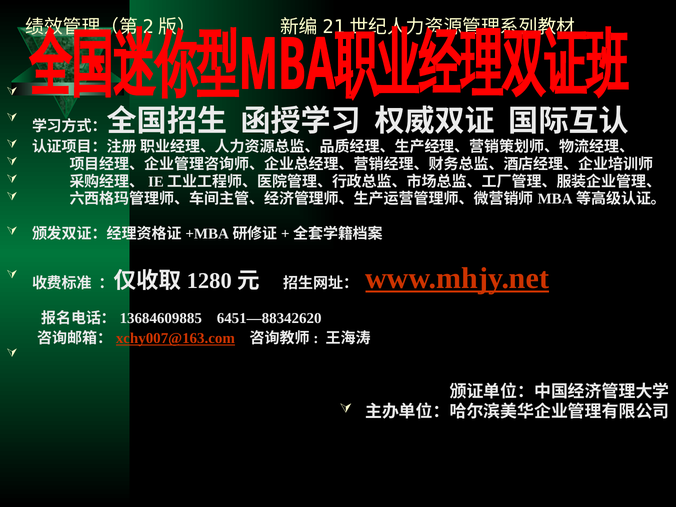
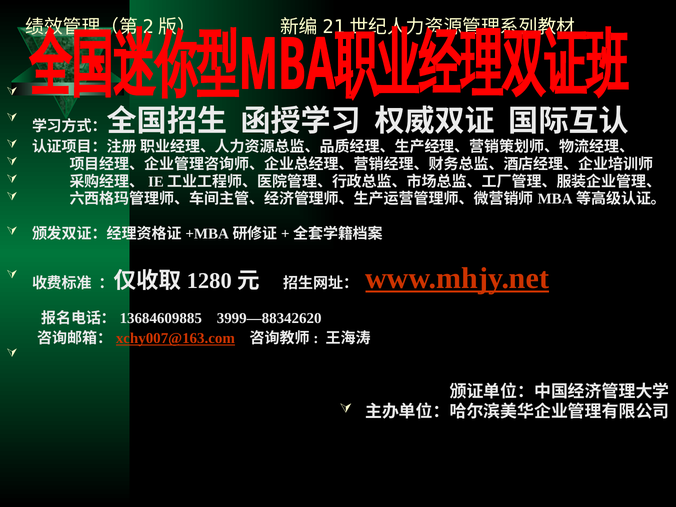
6451—88342620: 6451—88342620 -> 3999—88342620 (269, 318)
